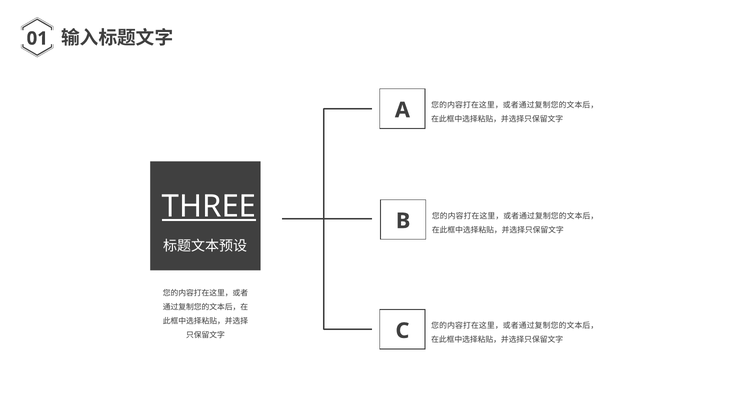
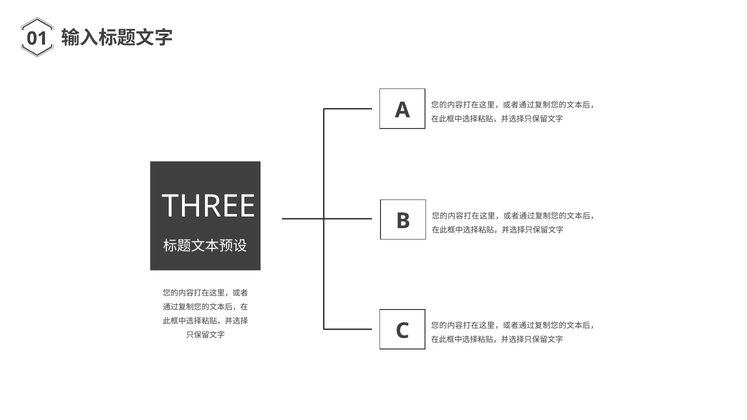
THREE underline: present -> none (209, 207)
